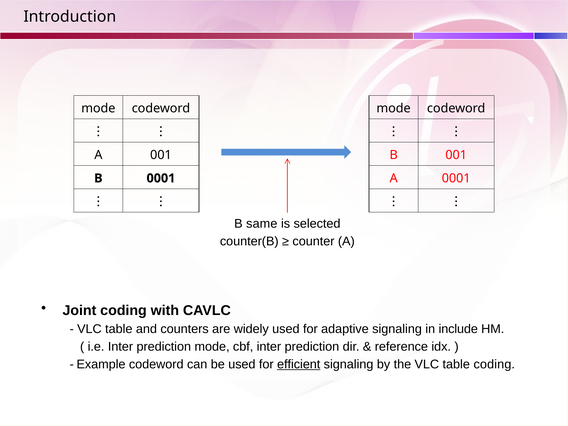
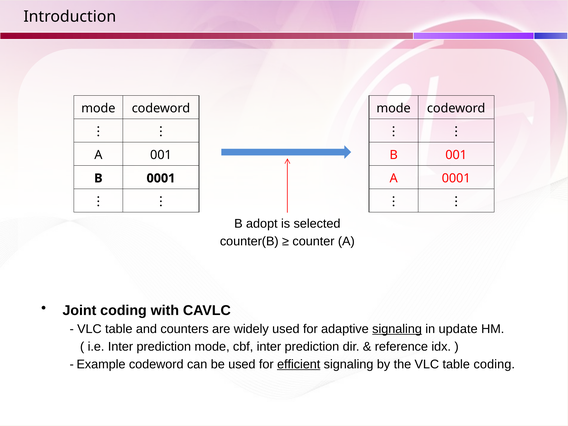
same: same -> adopt (262, 224)
signaling underline: none -> present (397, 329)
include: include -> update (458, 329)
